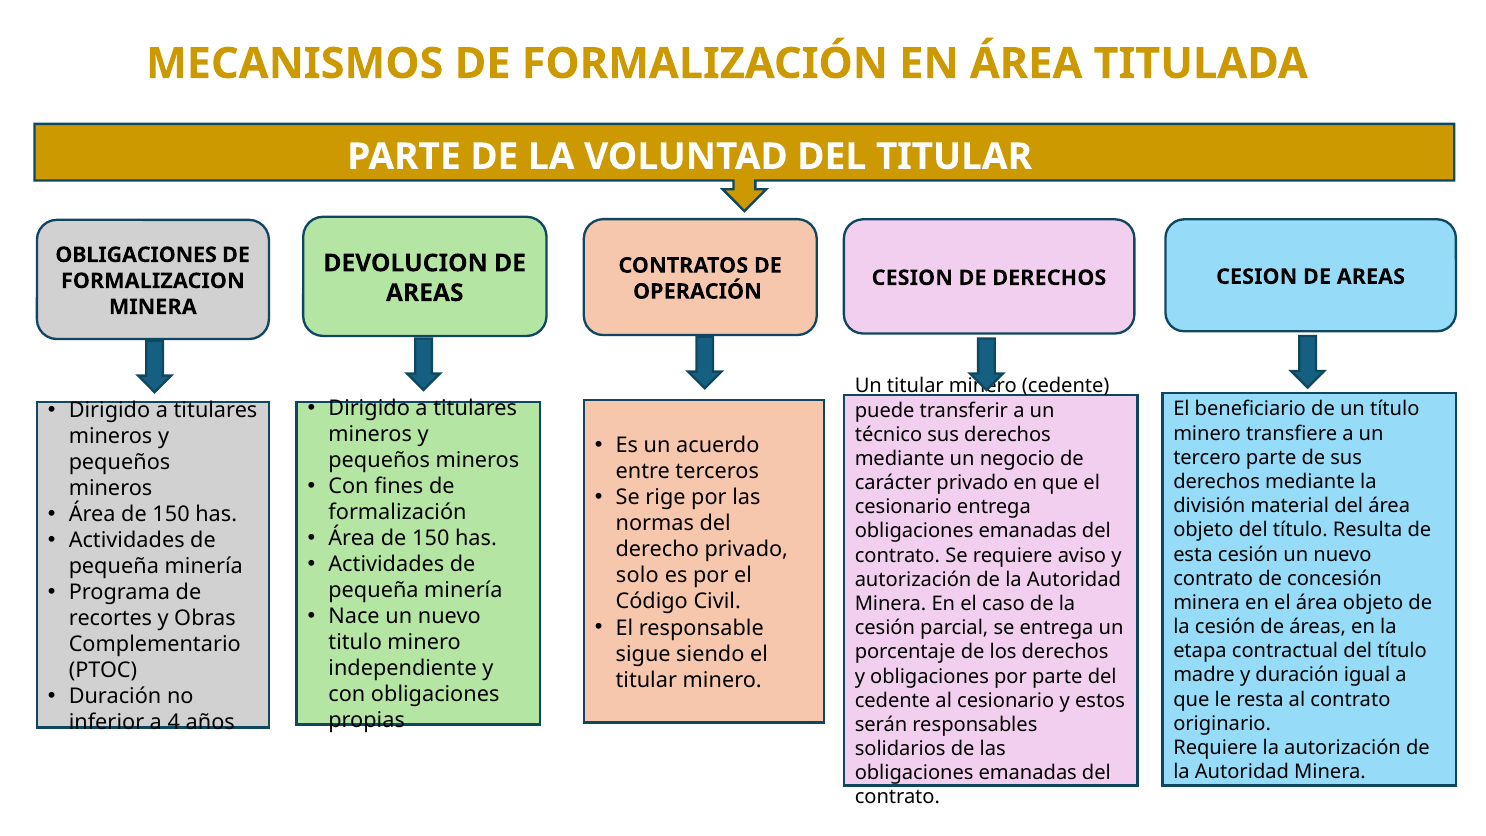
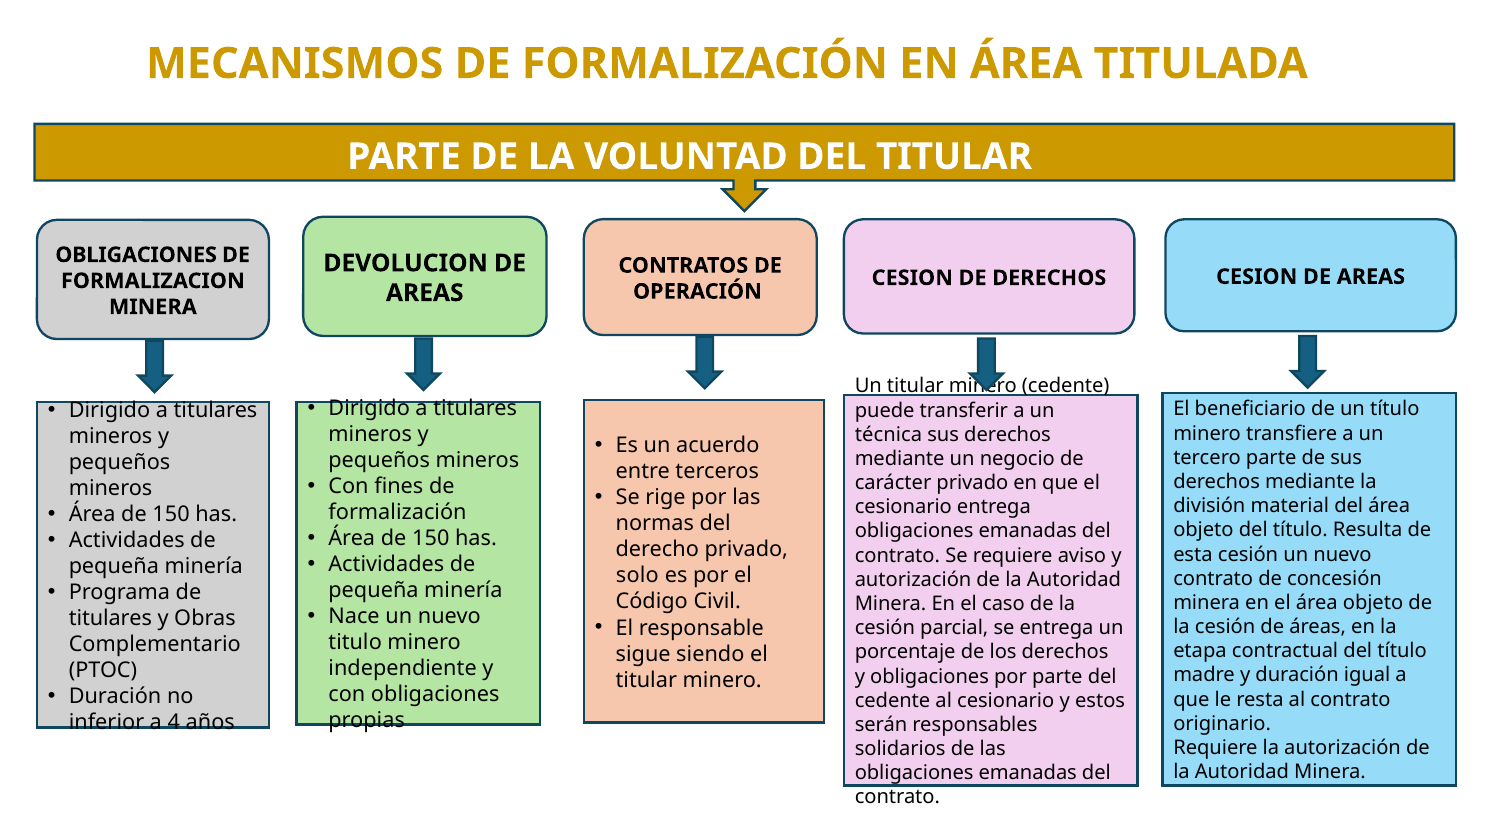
técnico: técnico -> técnica (888, 435)
recortes: recortes -> titulares (110, 618)
